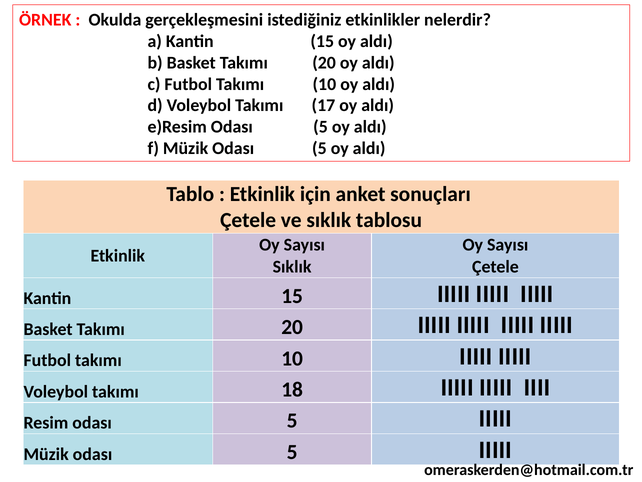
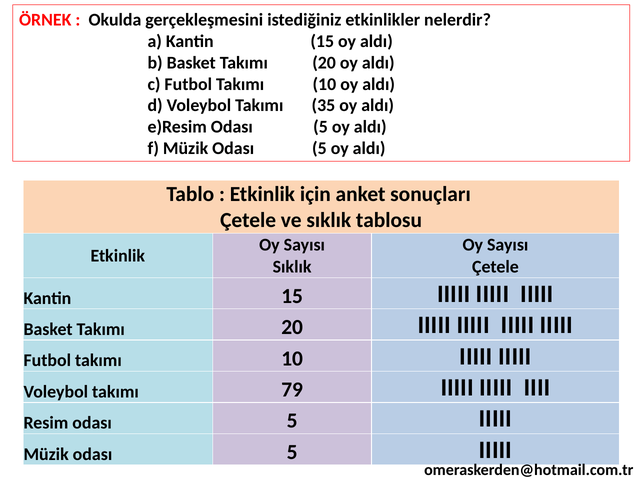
17: 17 -> 35 (323, 105)
18: 18 -> 79 (292, 389)
